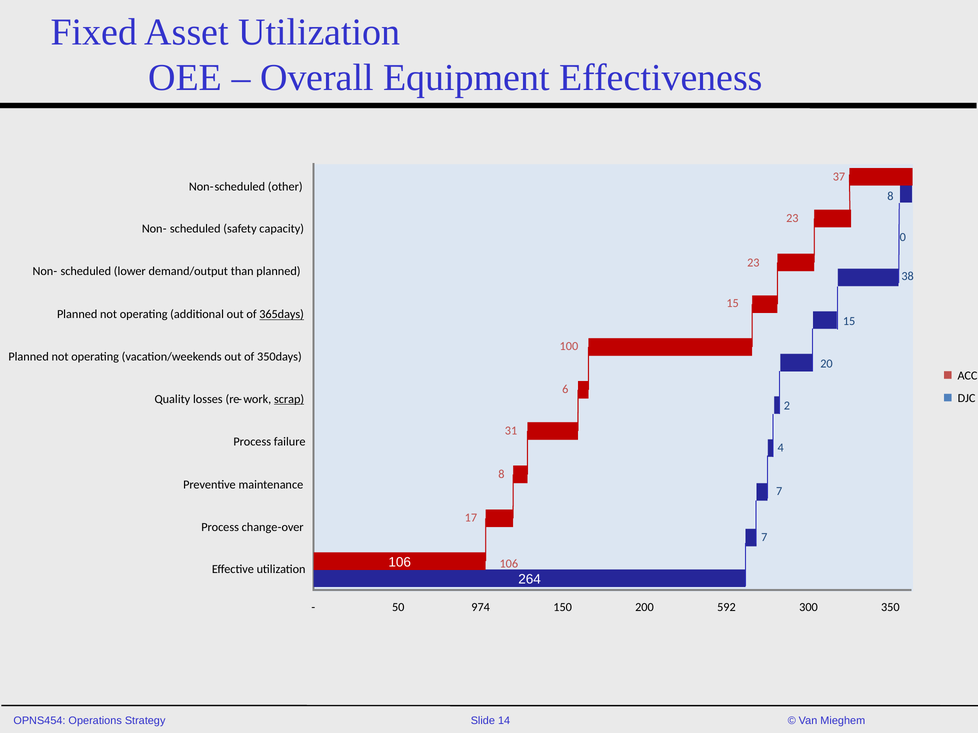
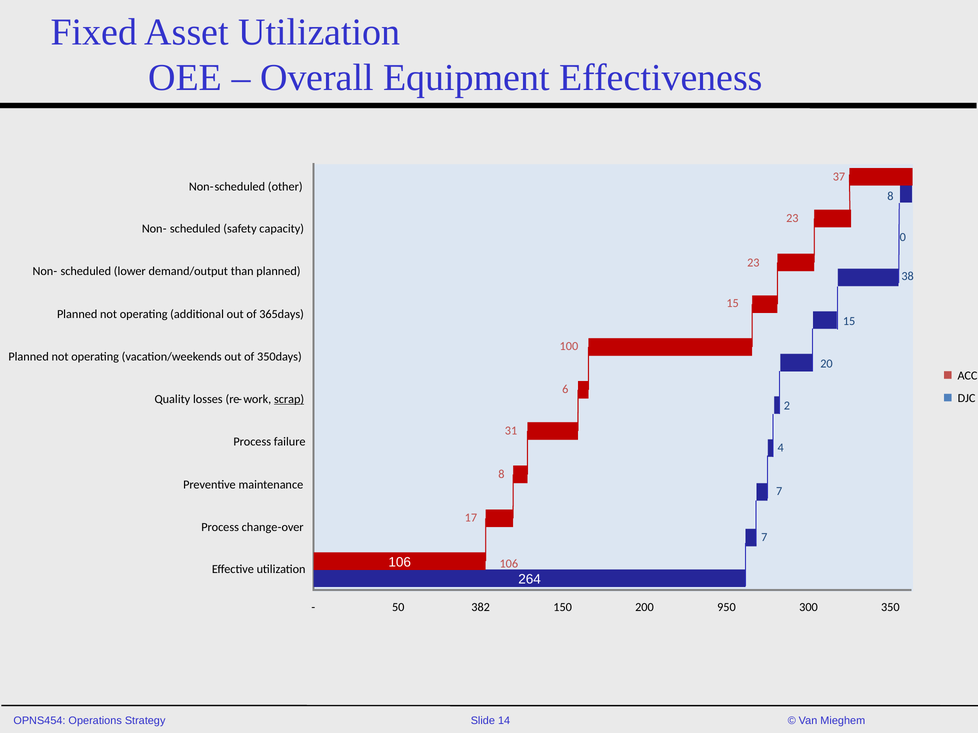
365days underline: present -> none (282, 315)
974: 974 -> 382 (481, 608)
592: 592 -> 950 (726, 608)
